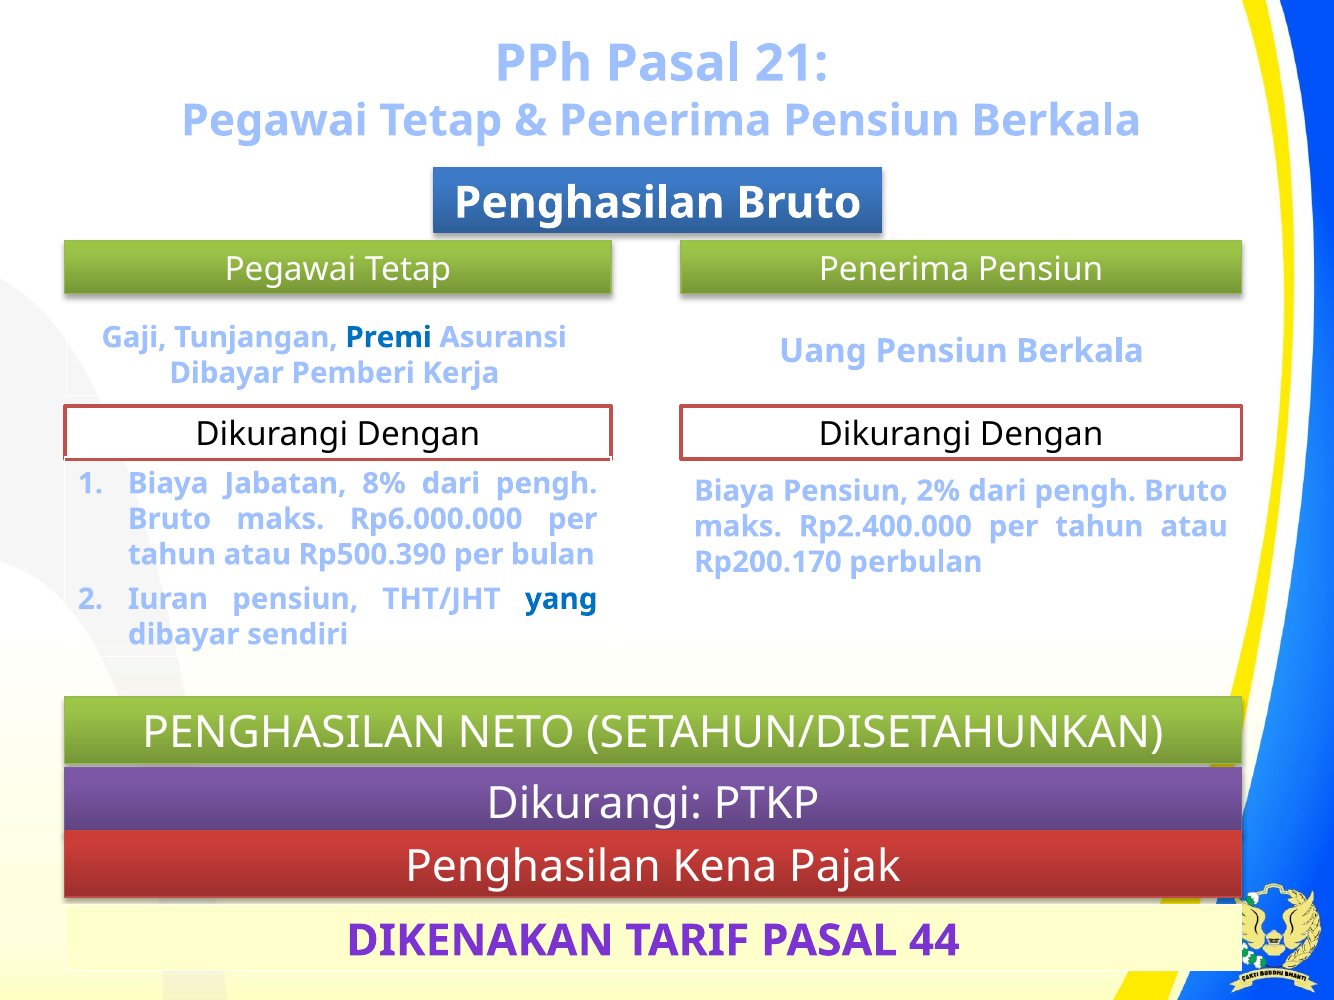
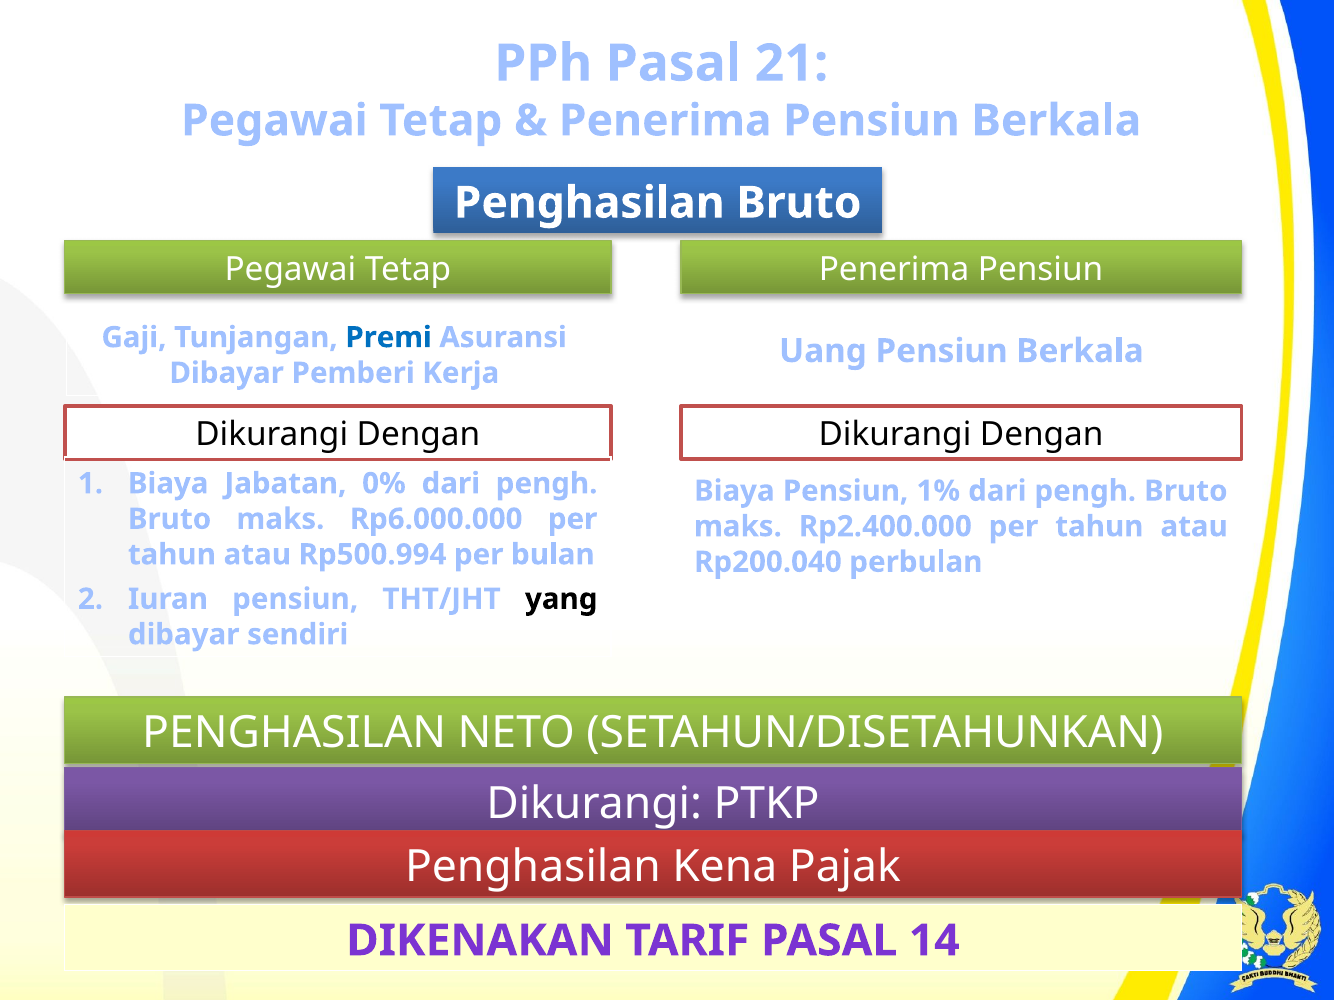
8%: 8% -> 0% (384, 484)
2%: 2% -> 1% (938, 491)
Rp500.390: Rp500.390 -> Rp500.994 (372, 555)
Rp200.170: Rp200.170 -> Rp200.040 (768, 562)
yang colour: blue -> black (561, 599)
44: 44 -> 14 (934, 941)
